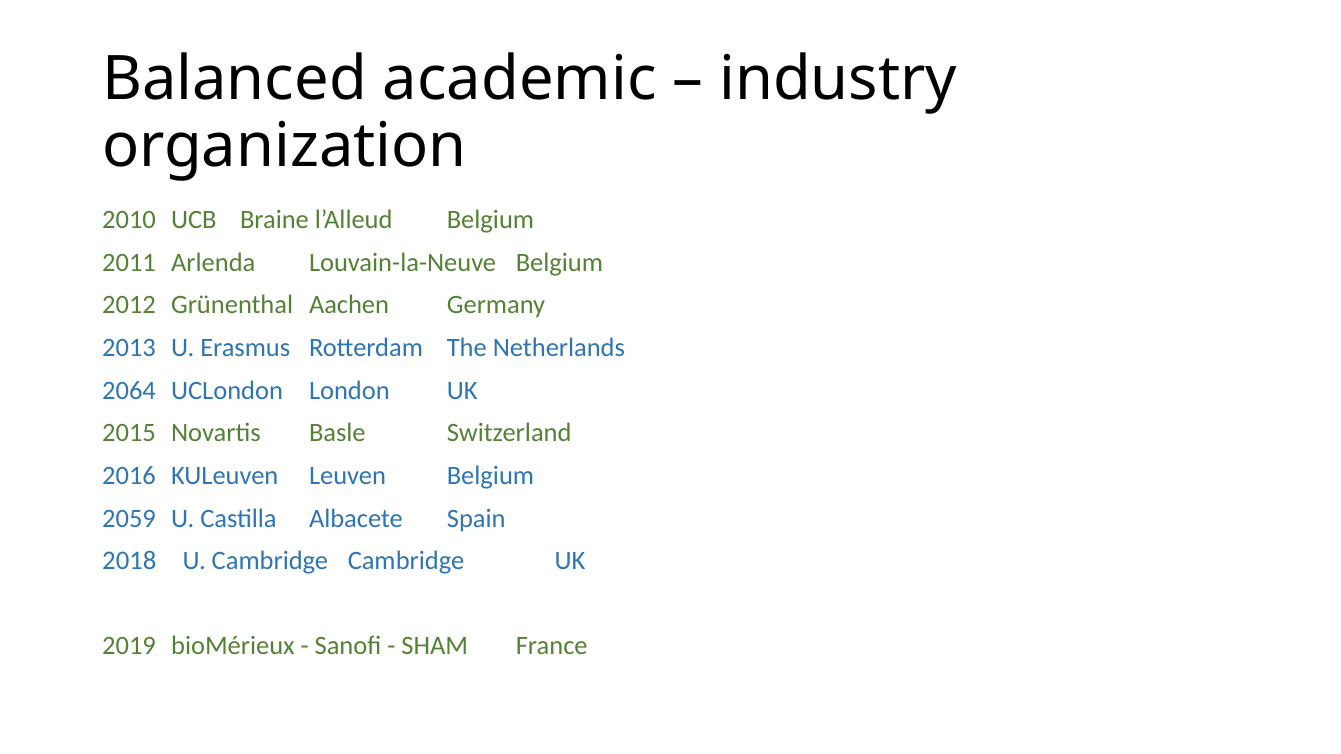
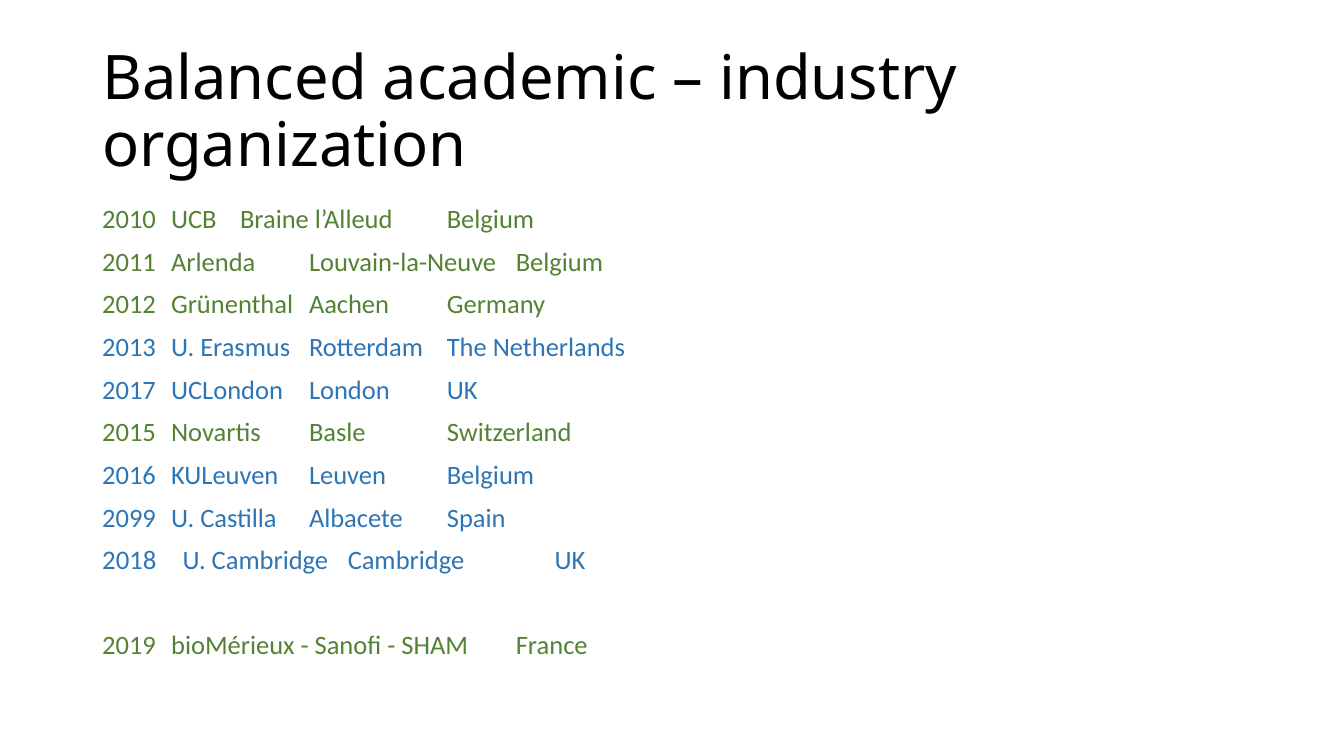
2064: 2064 -> 2017 (129, 391)
2059: 2059 -> 2099 (129, 519)
